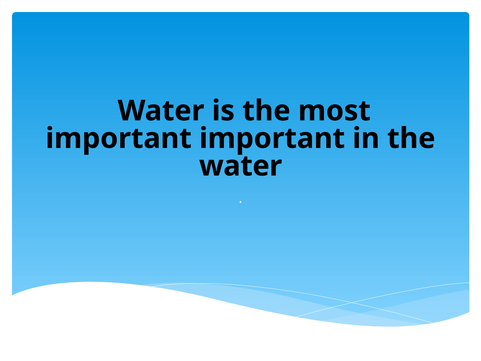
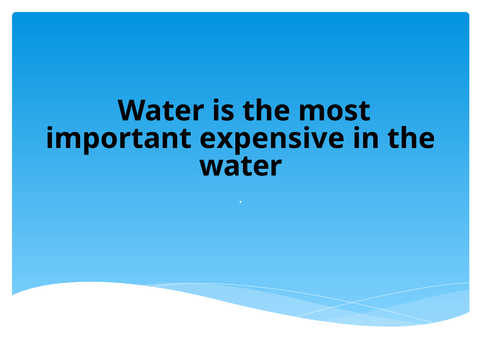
important important: important -> expensive (272, 138)
